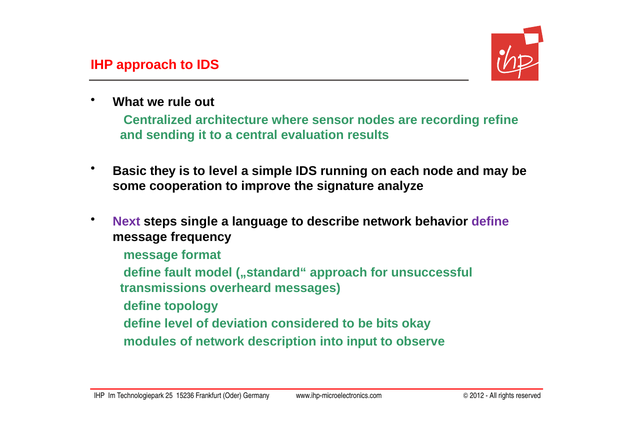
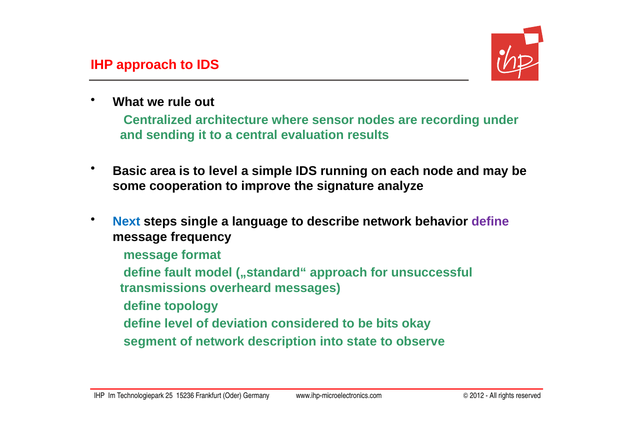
refine: refine -> under (501, 120)
they: they -> area (163, 171)
Next colour: purple -> blue (126, 221)
modules: modules -> segment (150, 341)
input: input -> state (362, 341)
